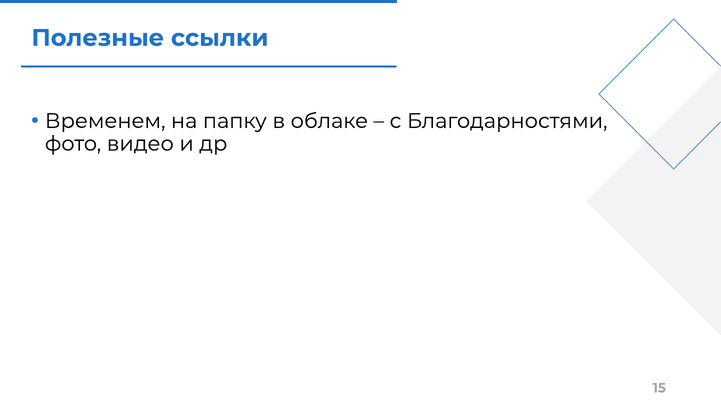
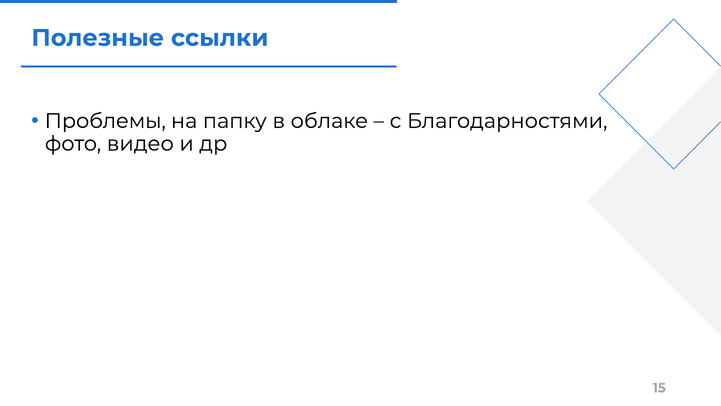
Временем: Временем -> Проблемы (105, 121)
